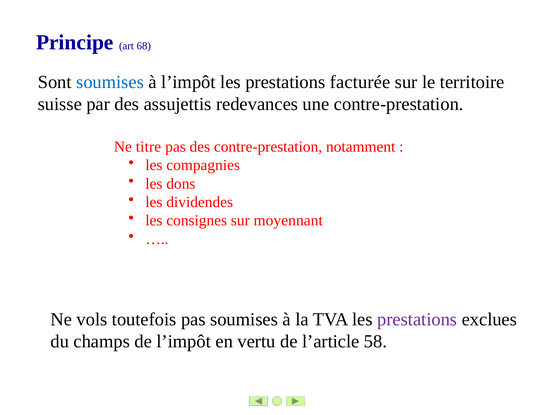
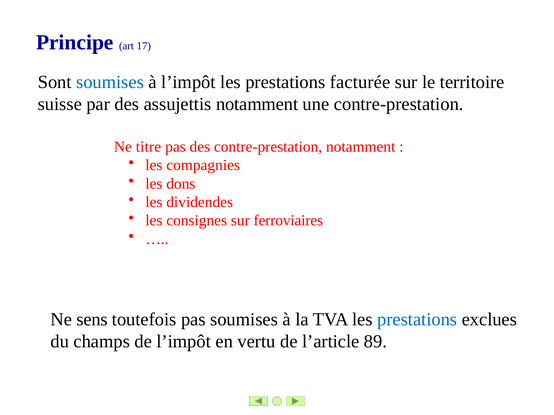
68: 68 -> 17 (144, 46)
assujettis redevances: redevances -> notamment (257, 104)
moyennant: moyennant -> ferroviaires (288, 221)
vols: vols -> sens (92, 320)
prestations colour: purple -> blue (417, 320)
58: 58 -> 89 (376, 342)
